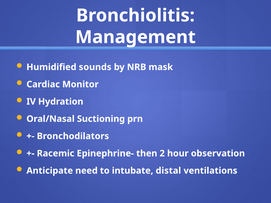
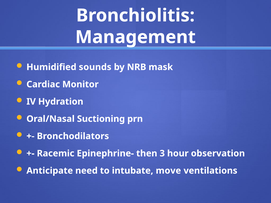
2: 2 -> 3 (162, 154)
distal: distal -> move (168, 171)
